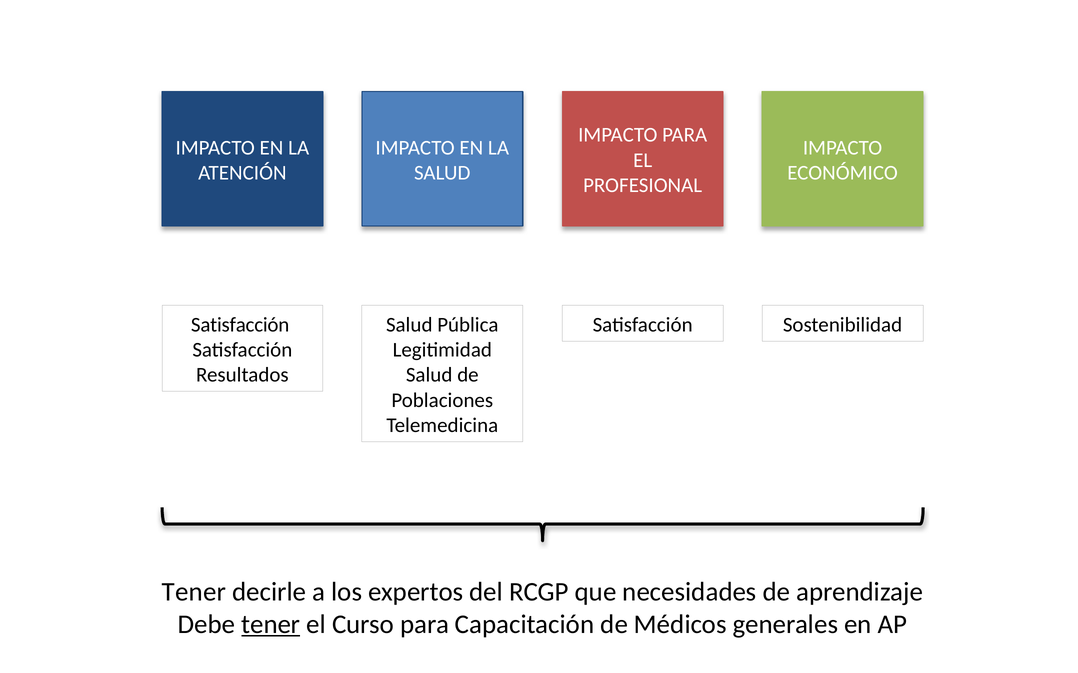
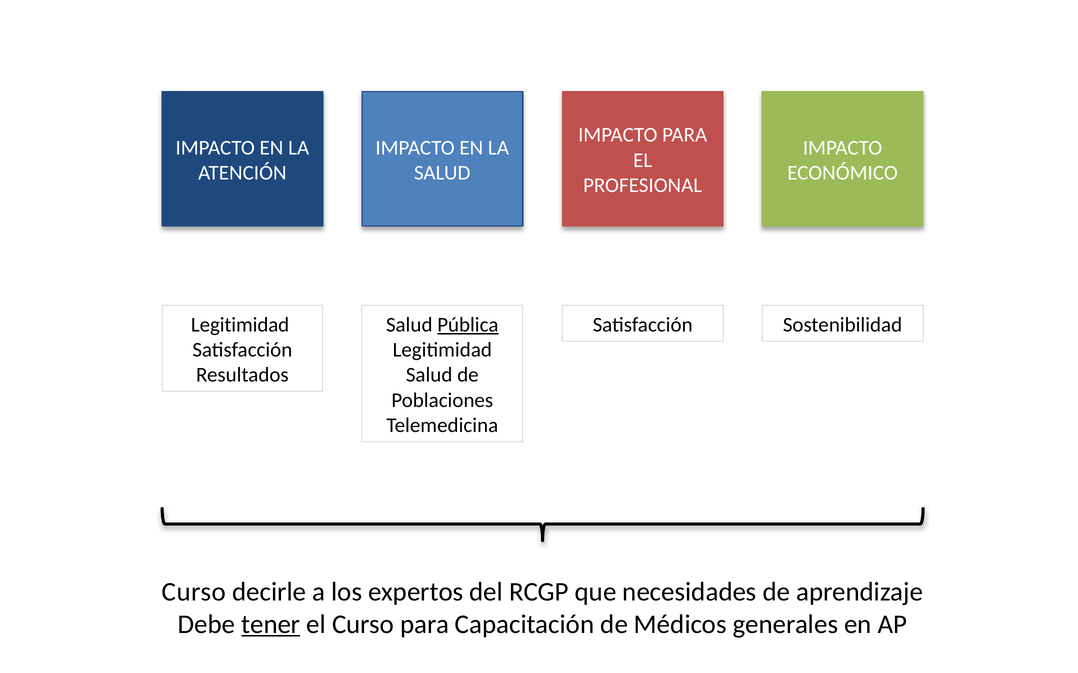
Satisfacción: Satisfacción -> Legitimidad (240, 325)
Pública underline: none -> present (468, 325)
Tener: Tener -> Curso (194, 592)
